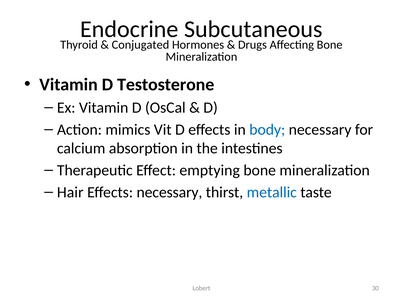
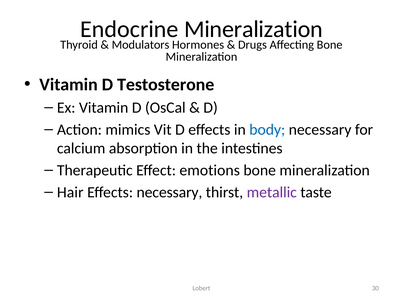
Endocrine Subcutaneous: Subcutaneous -> Mineralization (253, 29)
Conjugated: Conjugated -> Modulators (141, 45)
emptying: emptying -> emotions (210, 170)
metallic colour: blue -> purple (272, 192)
